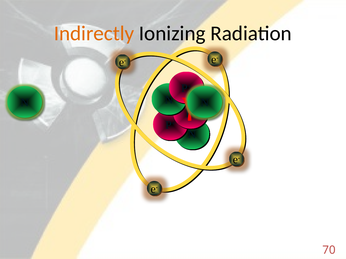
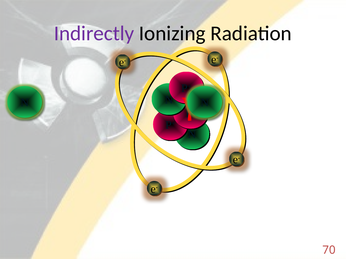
Indirectly colour: orange -> purple (94, 33)
